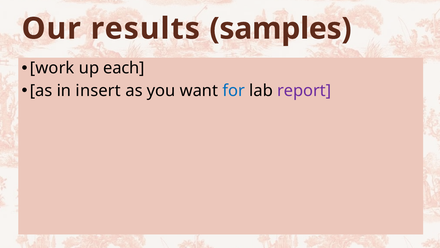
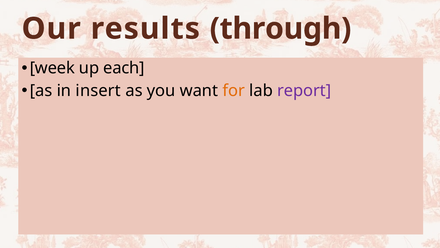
samples: samples -> through (281, 29)
work: work -> week (52, 68)
for colour: blue -> orange (234, 90)
